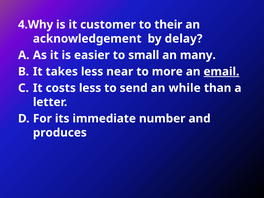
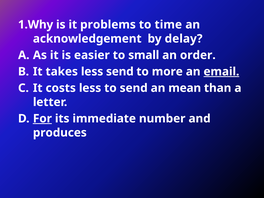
4.Why: 4.Why -> 1.Why (36, 25)
customer: customer -> problems (108, 25)
their: their -> time (168, 25)
many: many -> order (198, 55)
less near: near -> send (120, 72)
while: while -> mean (185, 88)
For underline: none -> present (42, 119)
